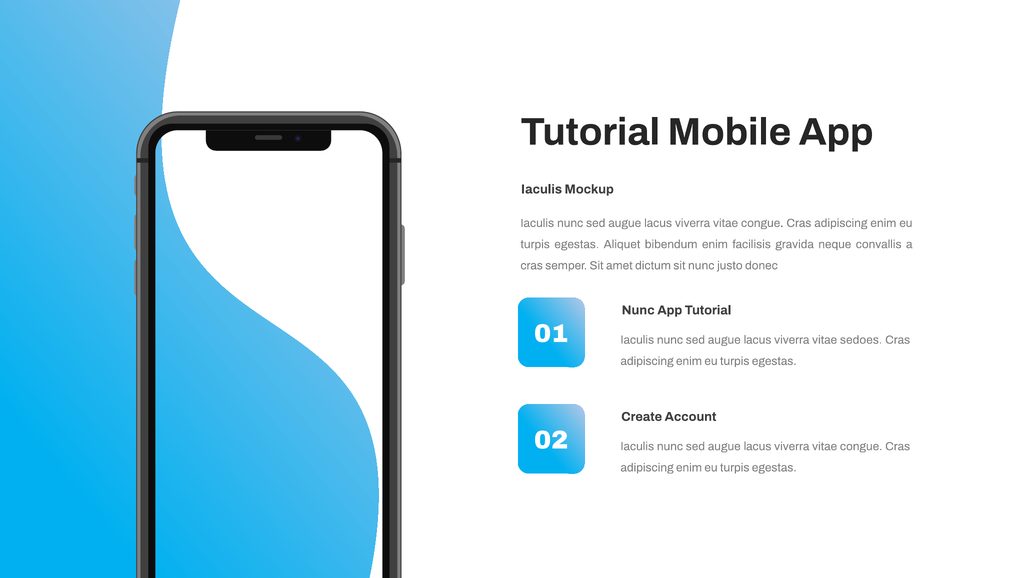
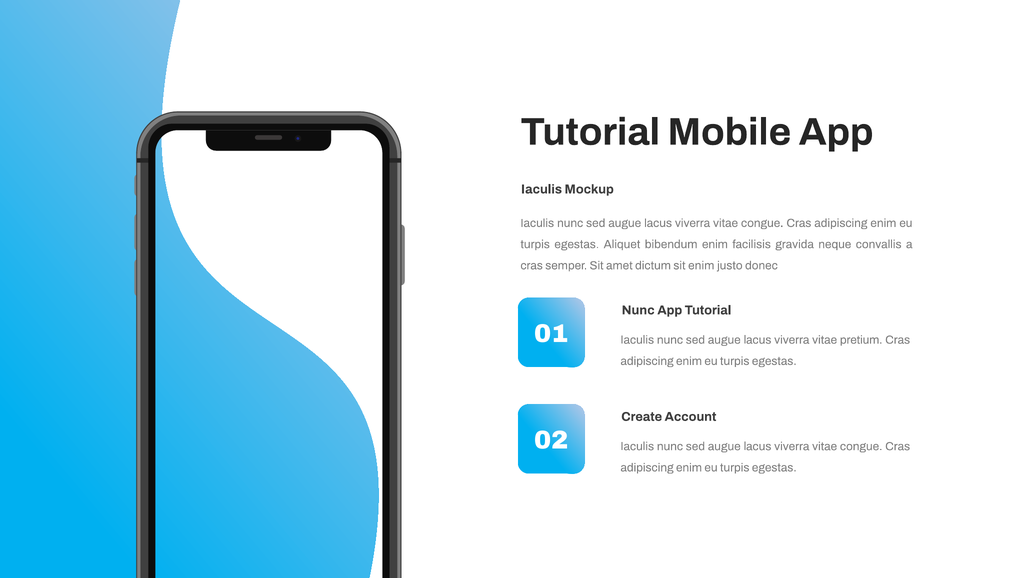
sit nunc: nunc -> enim (701, 266)
sedoes: sedoes -> pretium (861, 340)
